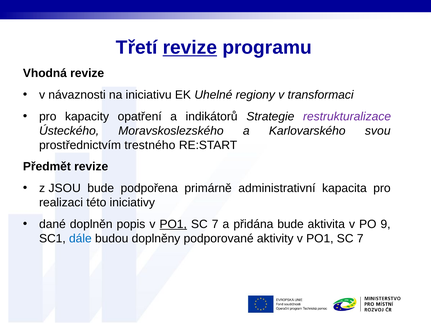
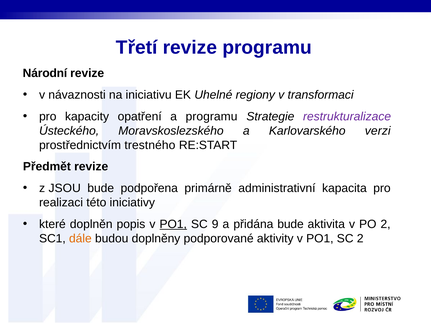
revize underline: present -> none (190, 48)
Vhodná: Vhodná -> Národní (45, 73)
a indikátorů: indikátorů -> programu (212, 117)
svou: svou -> verzi (378, 131)
dané: dané -> které (52, 224)
7: 7 -> 9 (215, 224)
PO 9: 9 -> 2 (386, 224)
dále colour: blue -> orange (80, 239)
7: 7 -> 2 (360, 239)
